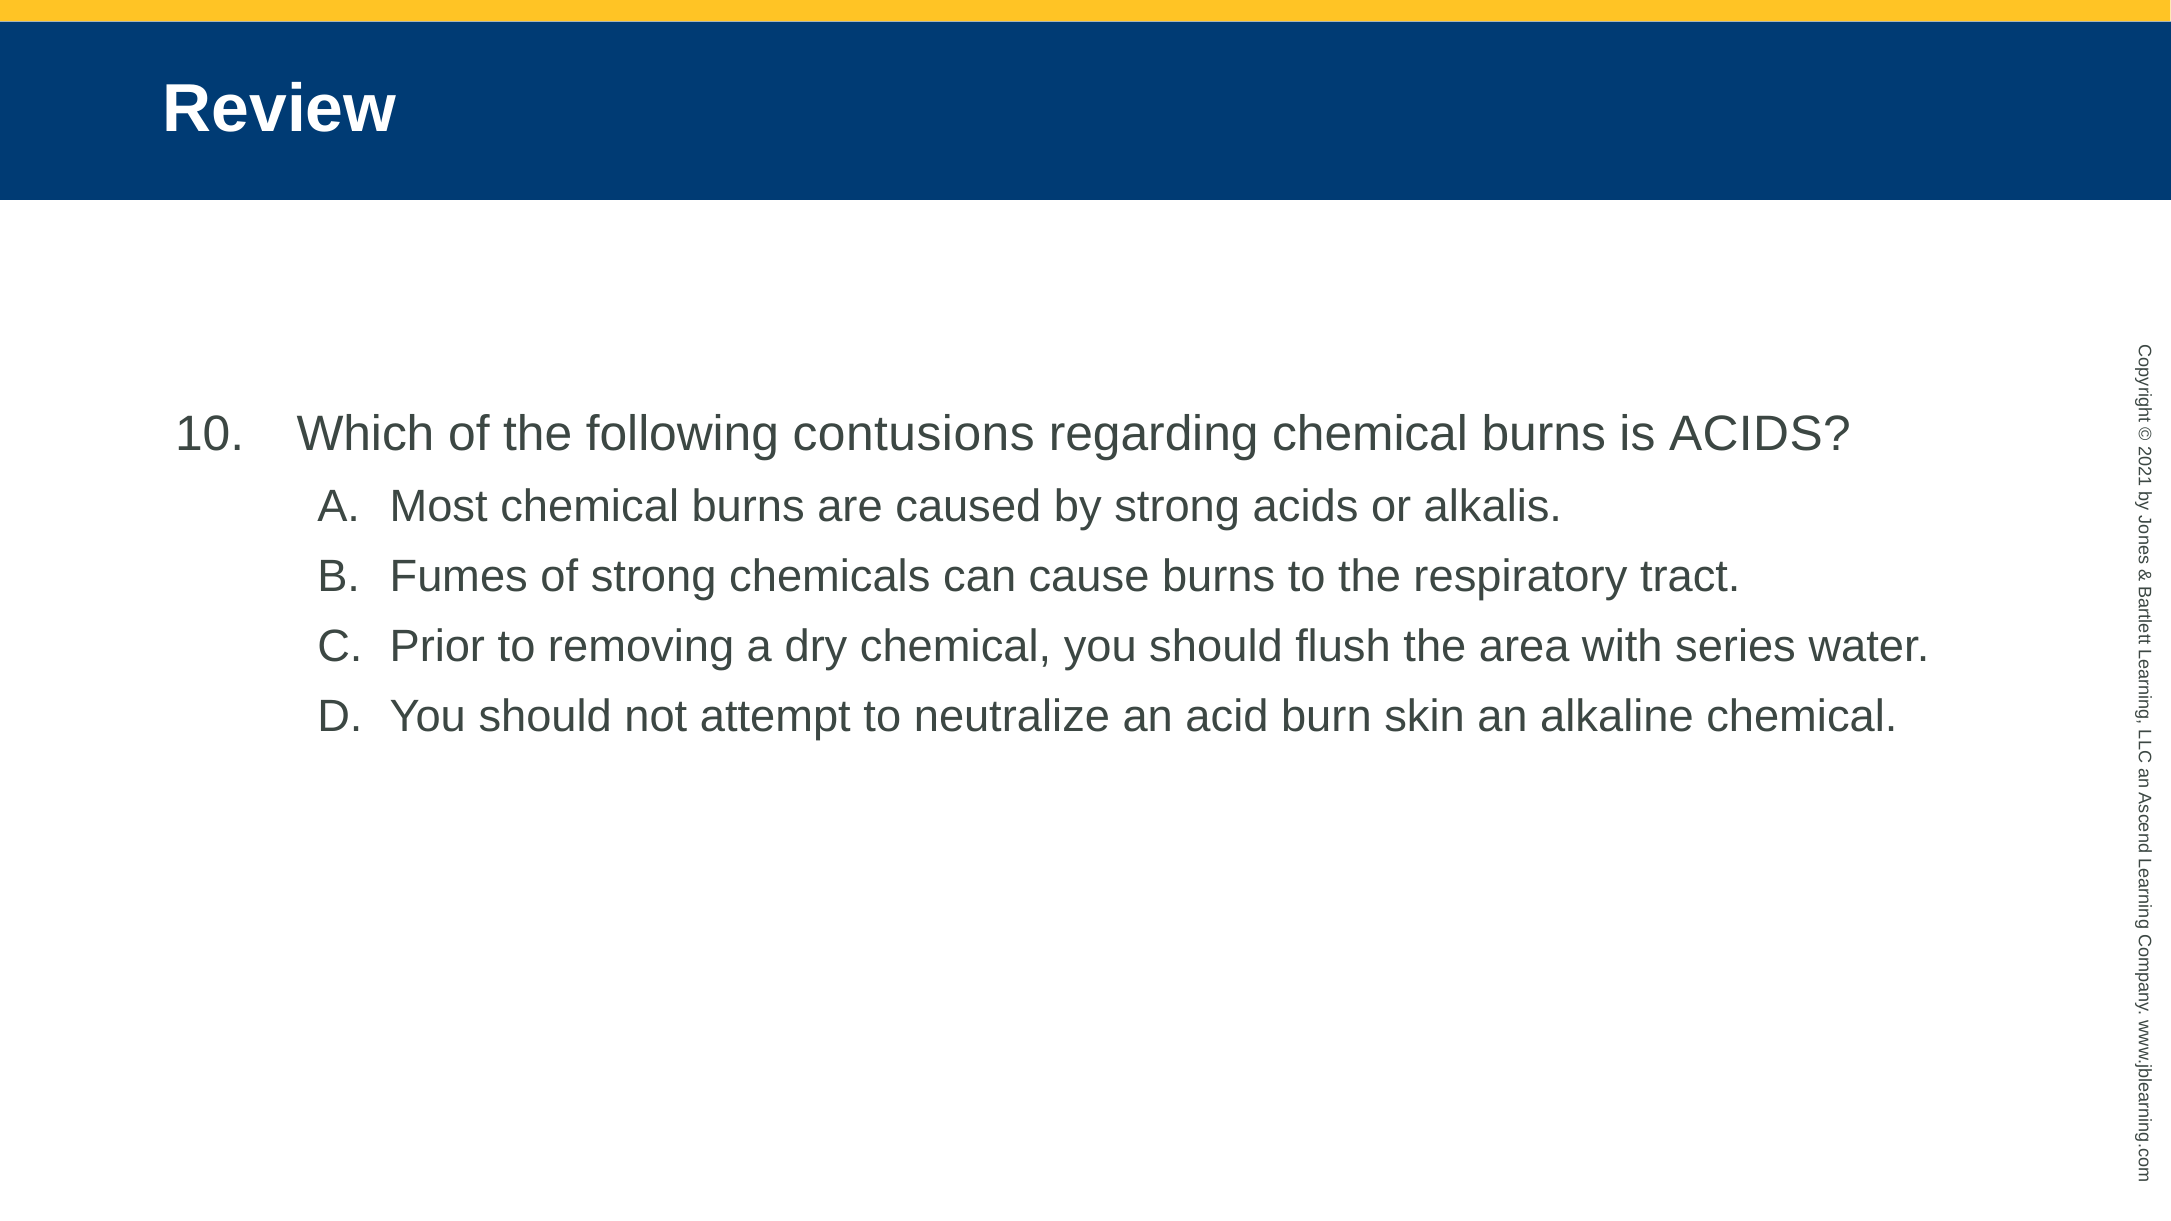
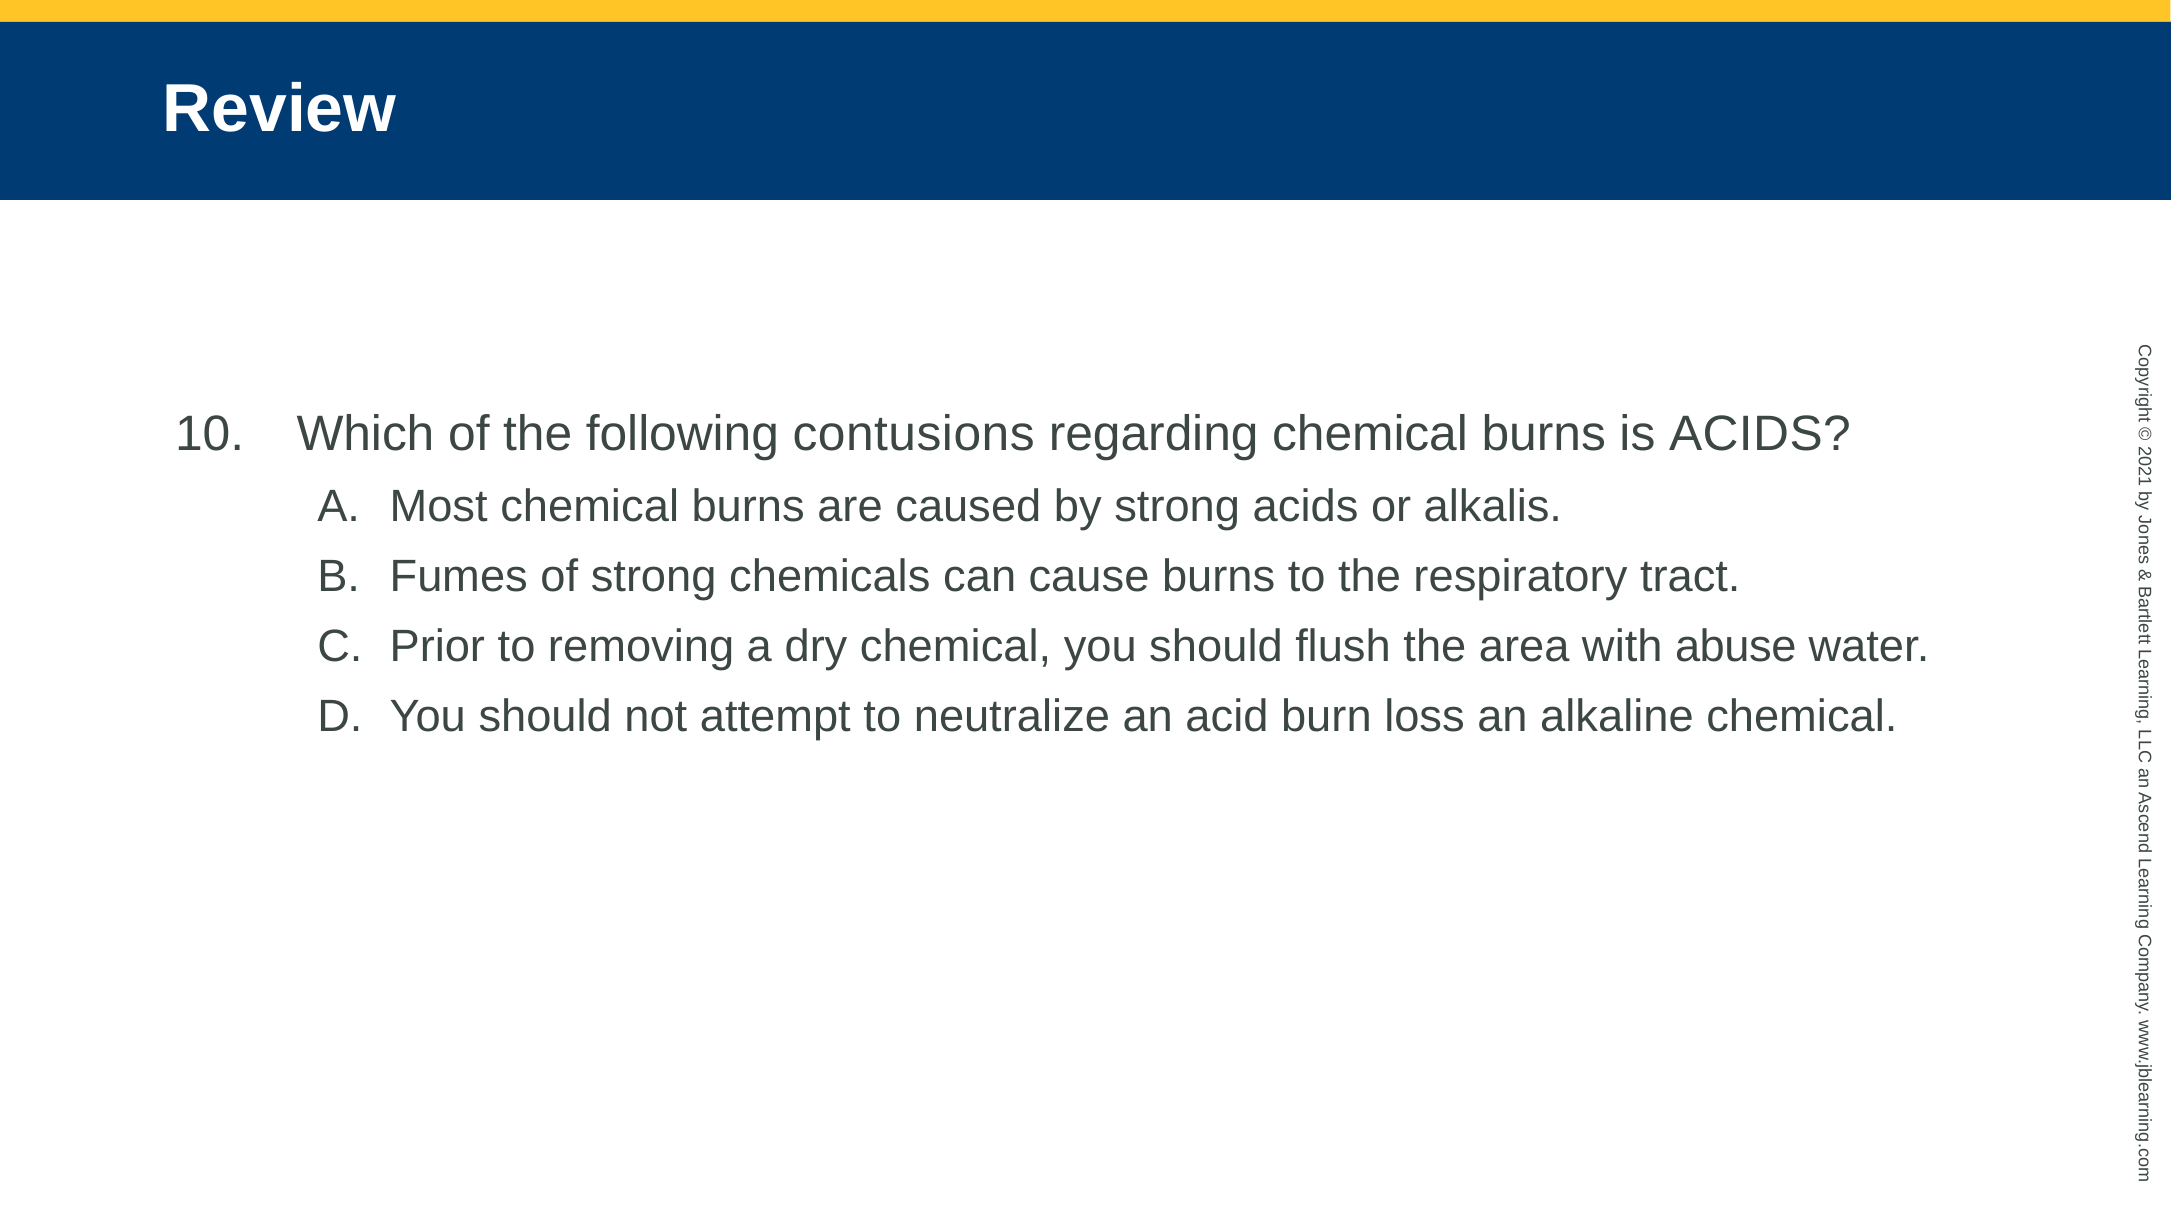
series: series -> abuse (1736, 647)
skin: skin -> loss (1425, 717)
